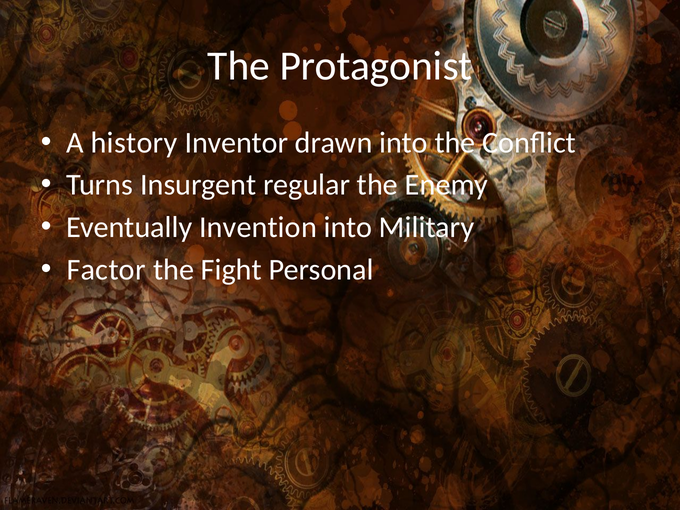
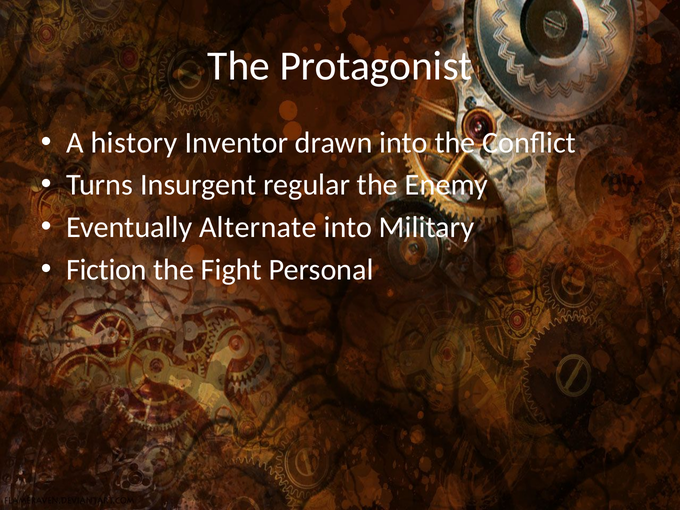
Invention: Invention -> Alternate (258, 227)
Factor: Factor -> Fiction (106, 270)
